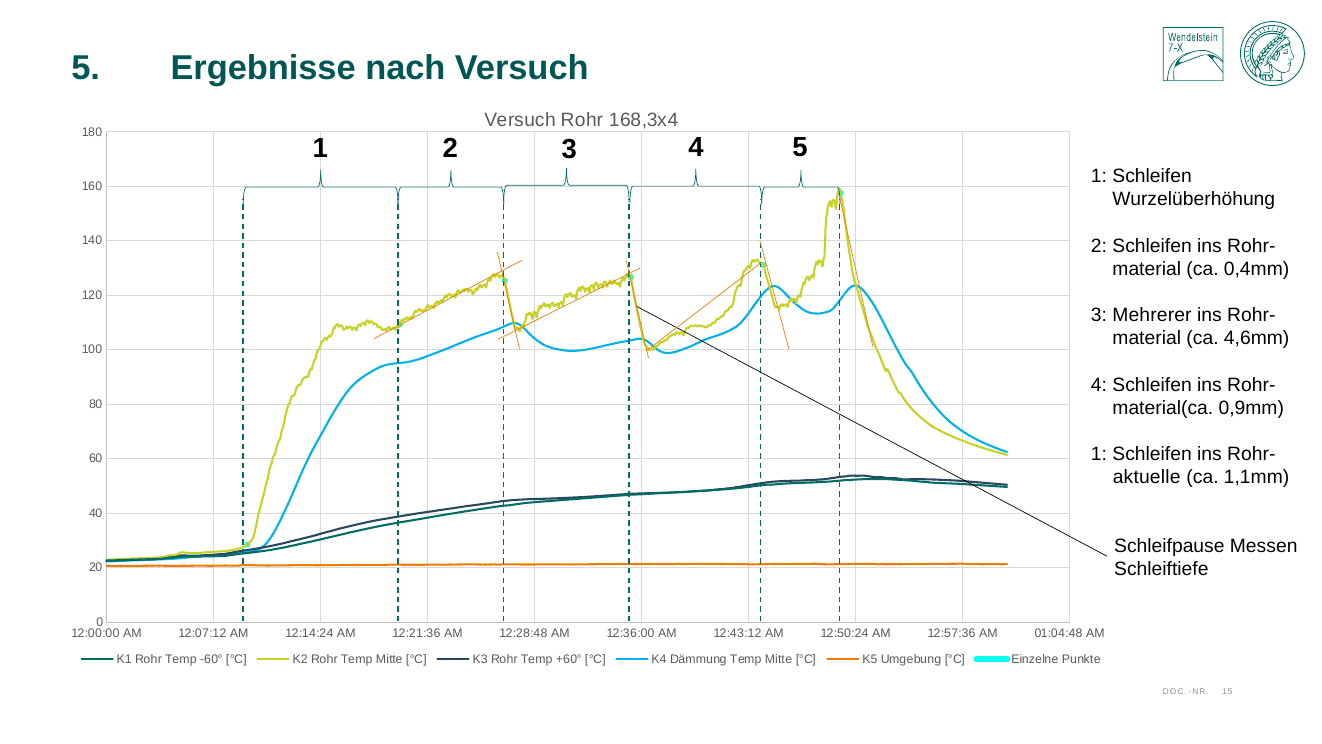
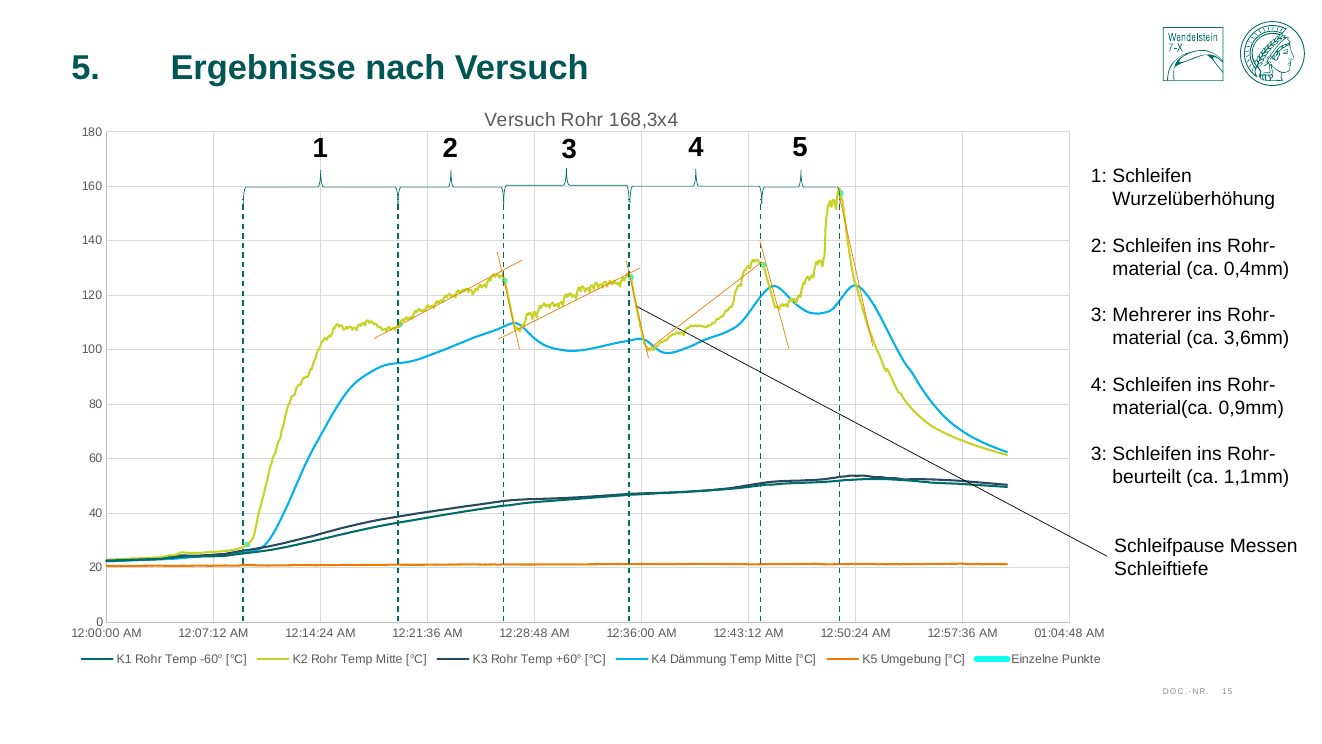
4,6mm: 4,6mm -> 3,6mm (1257, 338)
1: 1 -> 3 (1099, 454)
aktuelle: aktuelle -> beurteilt (1147, 477)
